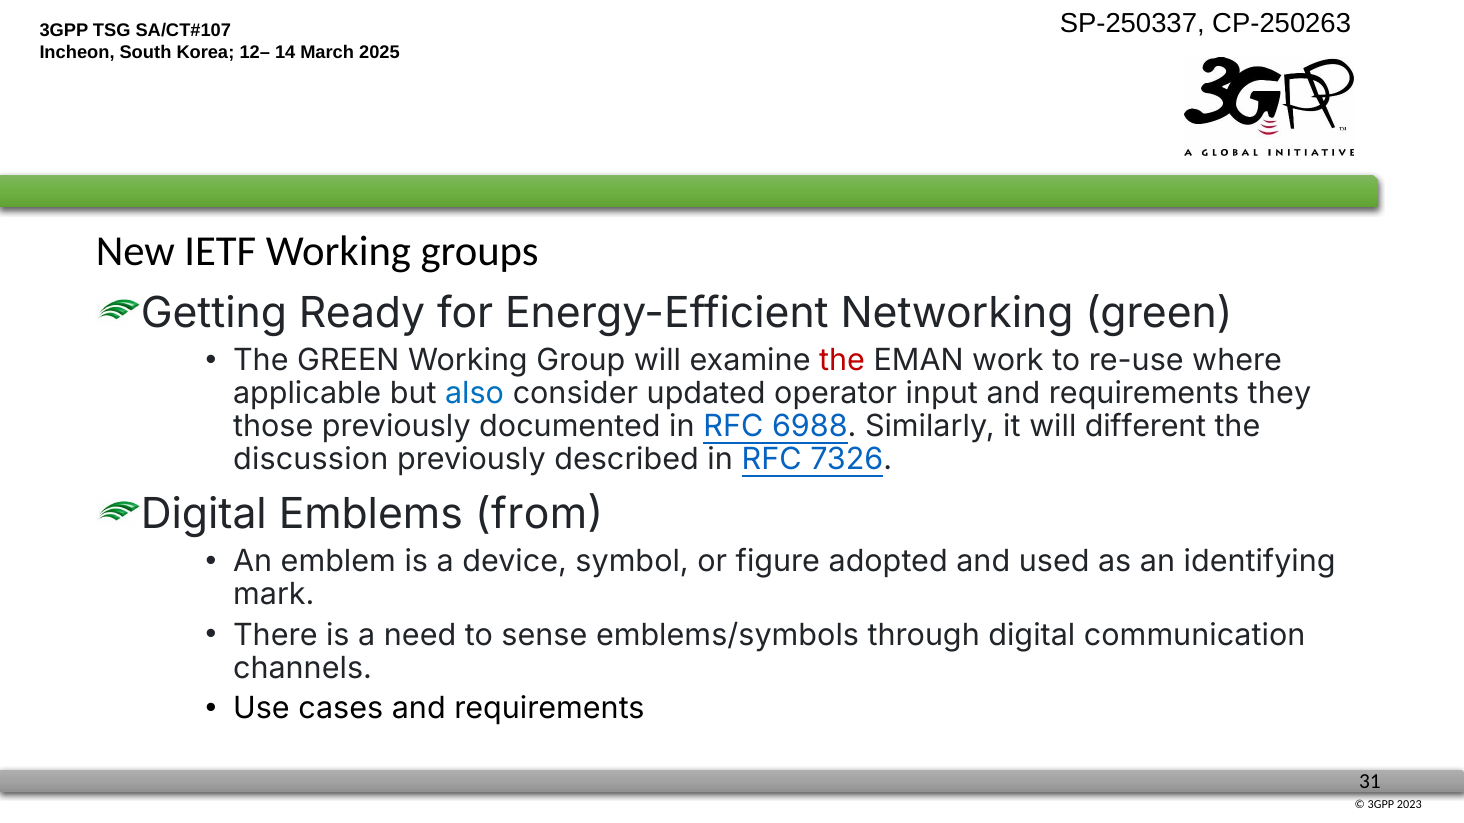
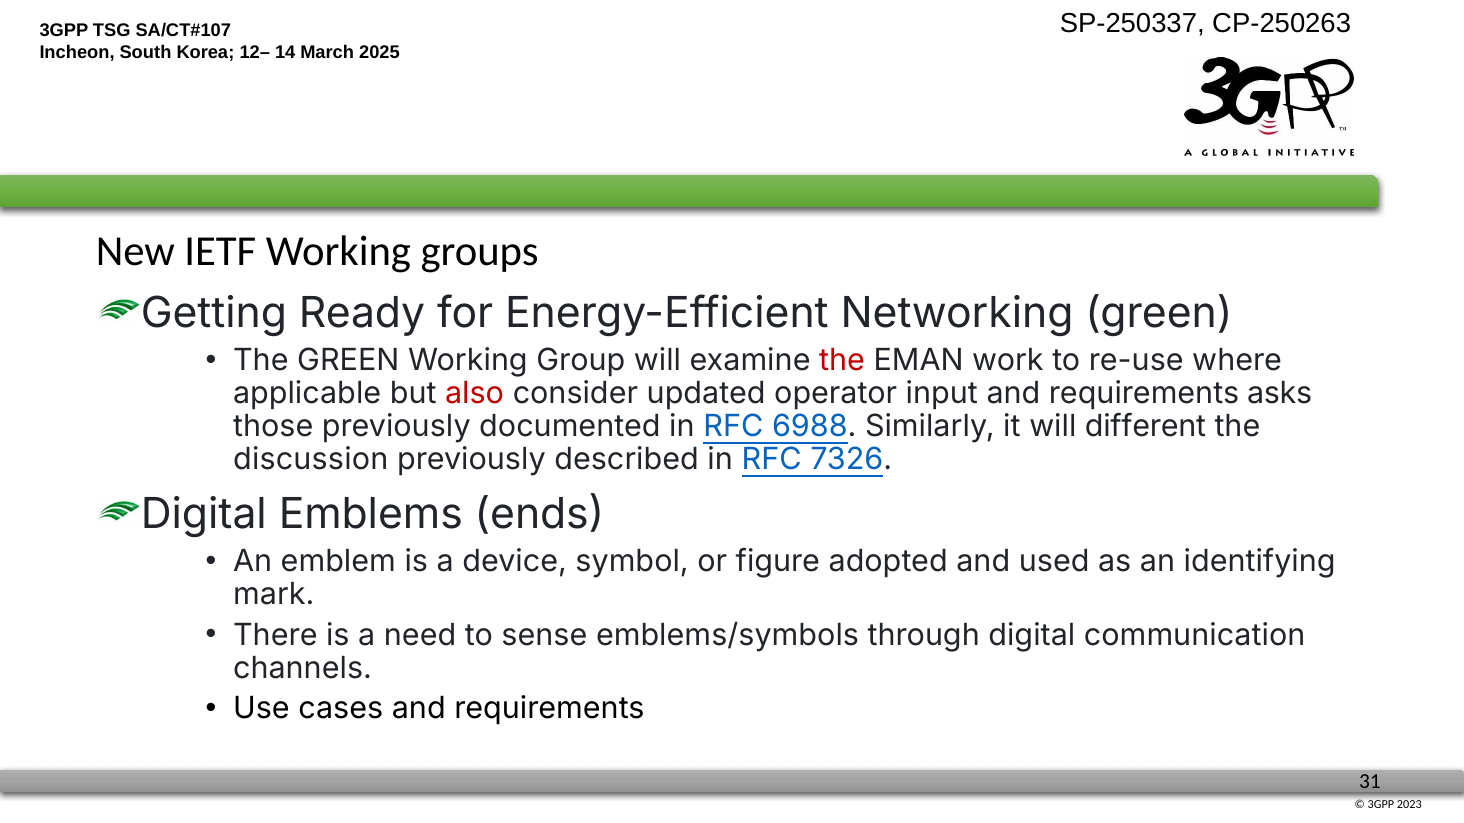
also colour: blue -> red (475, 393)
they: they -> asks (1280, 393)
from: from -> ends (539, 515)
